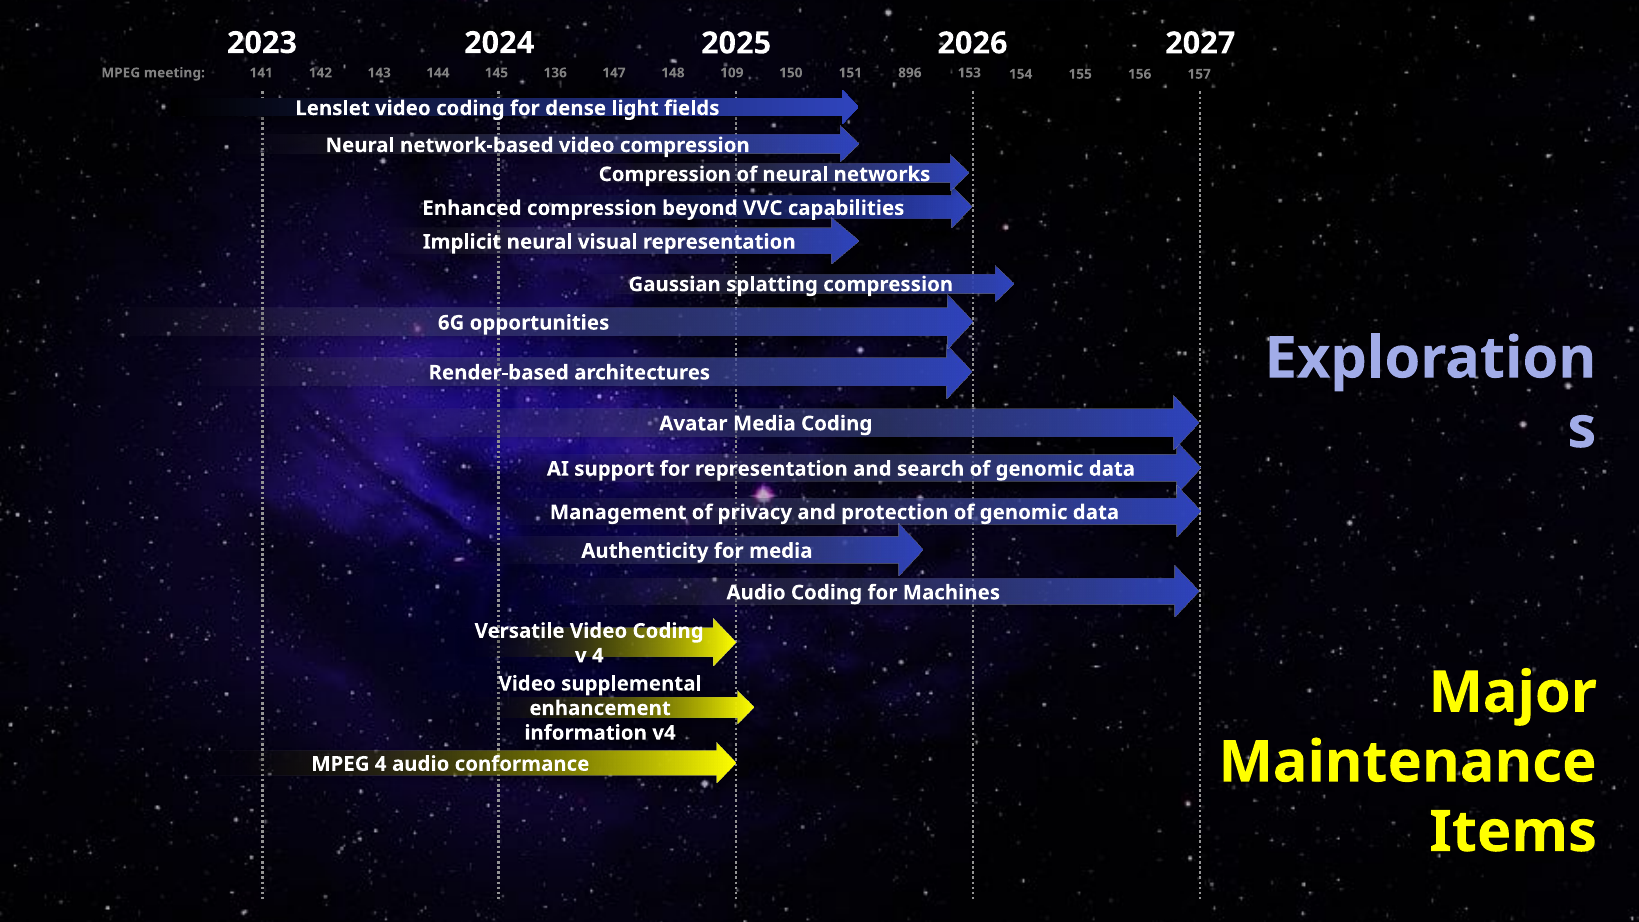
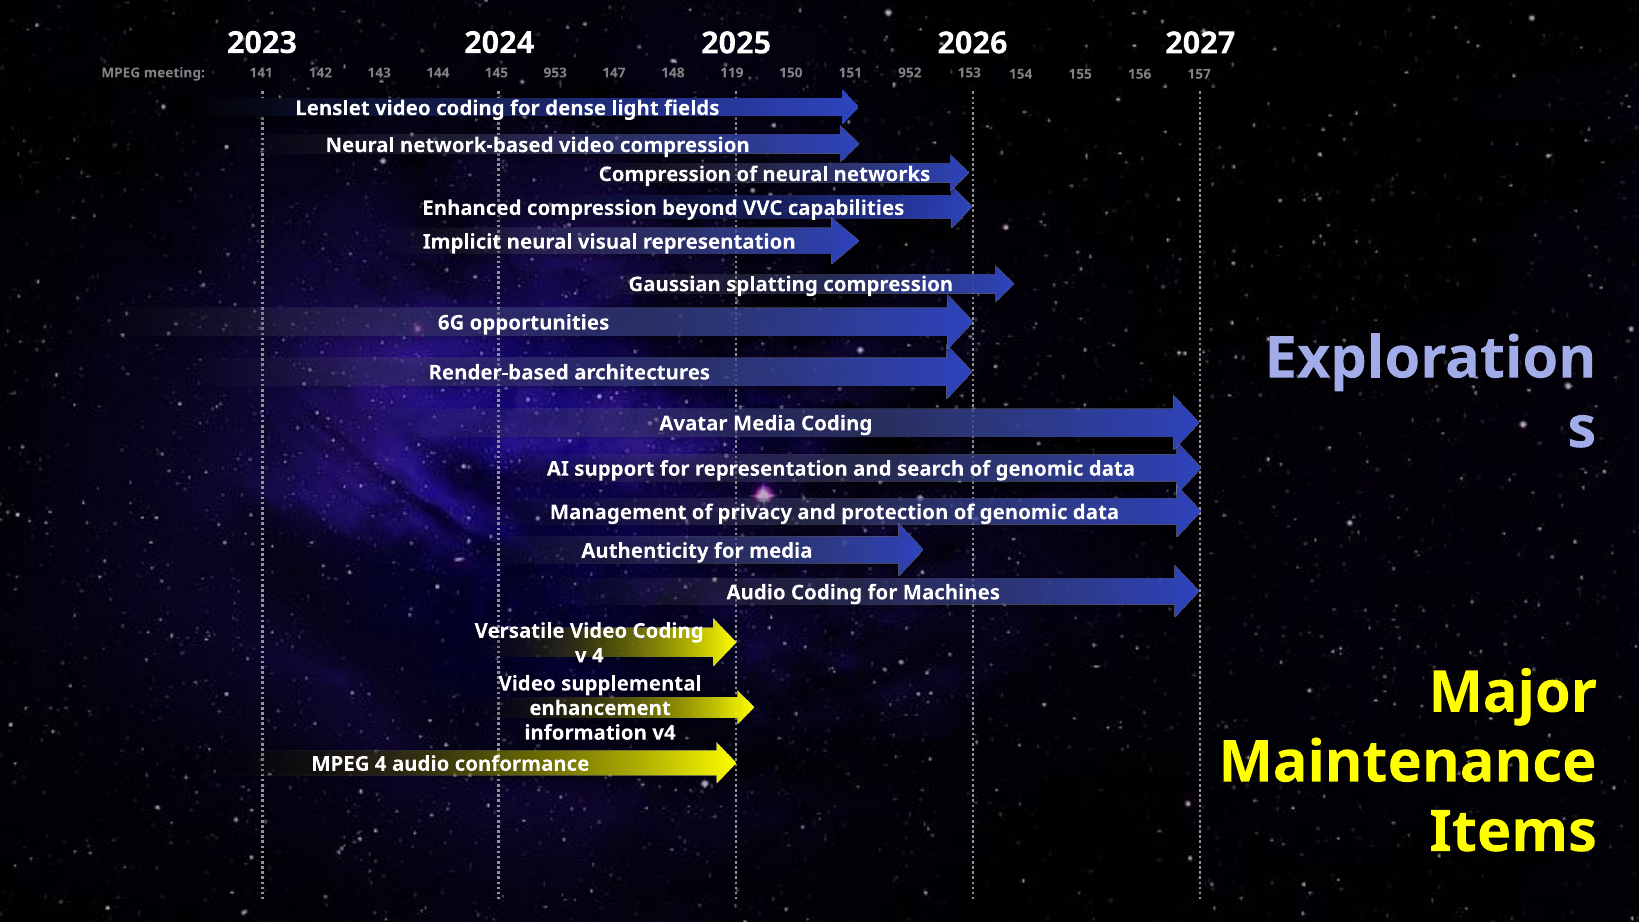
136: 136 -> 953 (555, 73)
109: 109 -> 119 (732, 73)
896: 896 -> 952 (910, 73)
